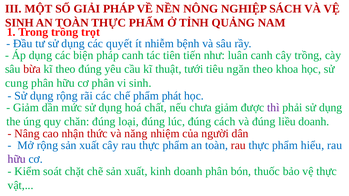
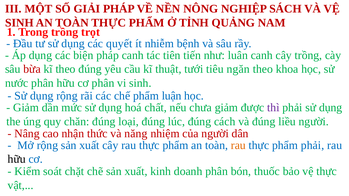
cung: cung -> nước (17, 83)
phát: phát -> luận (172, 96)
liều doanh: doanh -> người (314, 122)
rau colour: red -> orange (238, 145)
phẩm hiểu: hiểu -> phải (313, 145)
hữu colour: purple -> black (17, 159)
